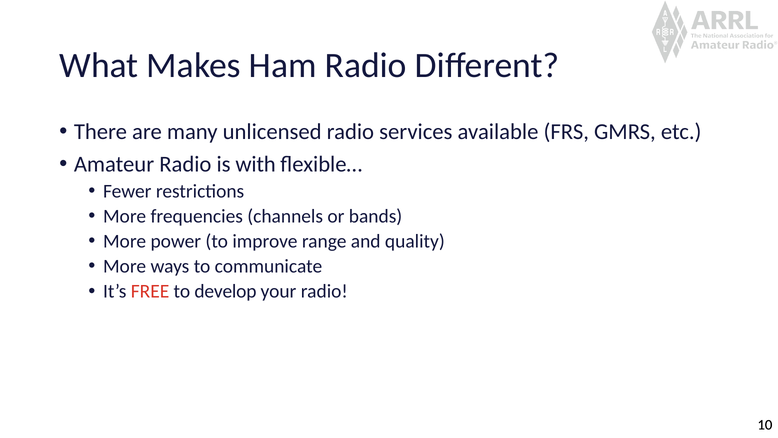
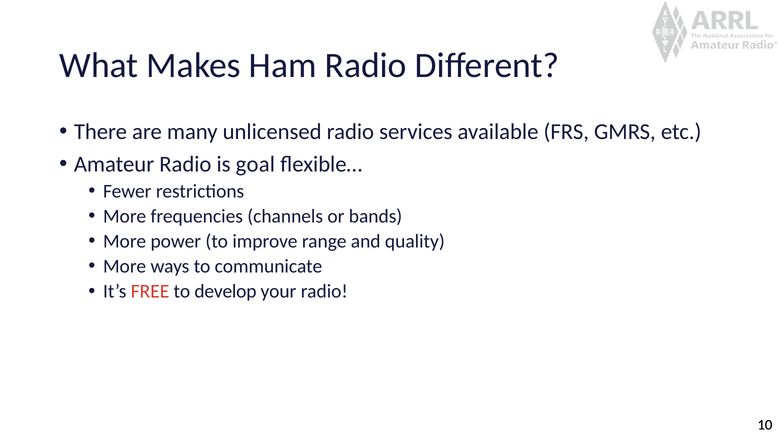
with: with -> goal (255, 164)
